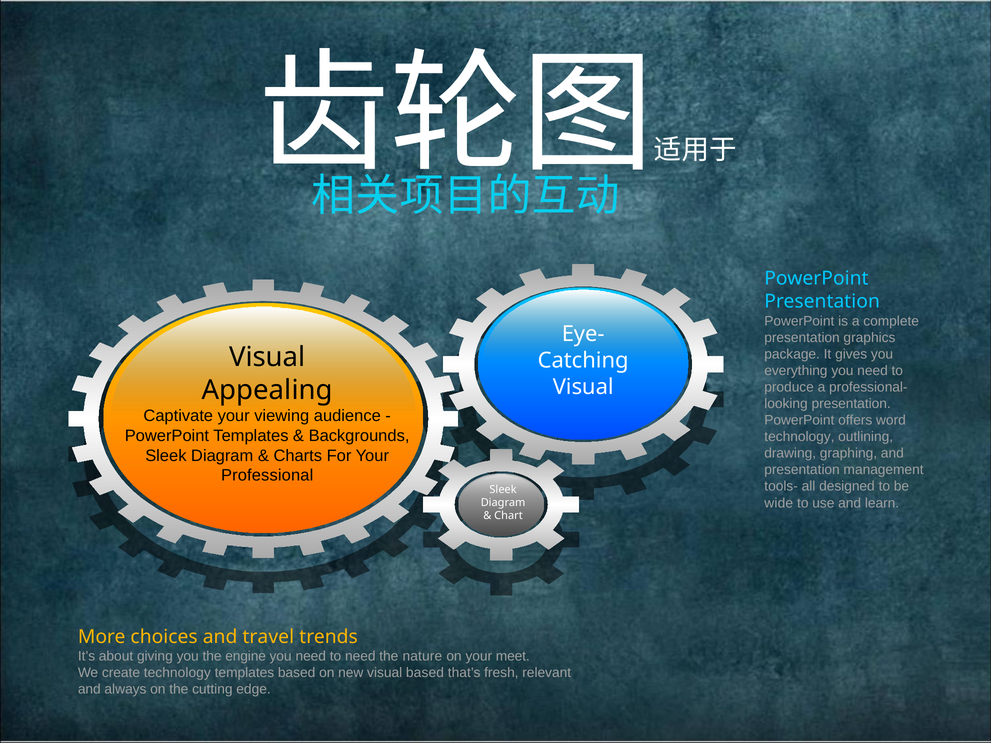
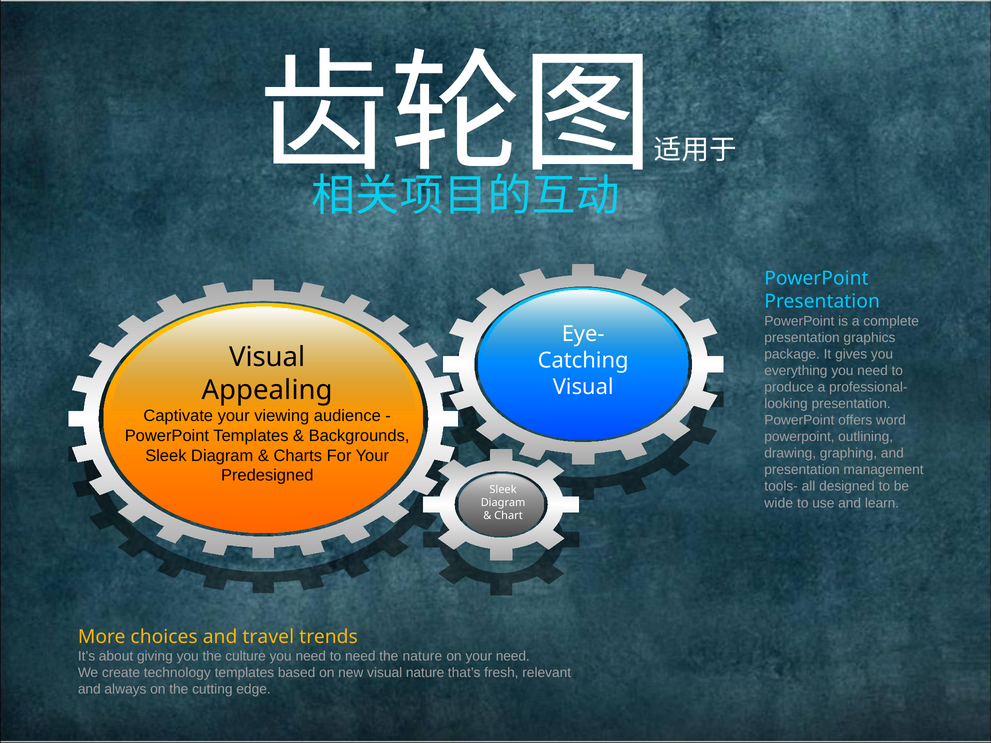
technology: technology -> powerpoint (799, 437)
Professional: Professional -> Predesigned (267, 476)
engine: engine -> culture (246, 656)
your meet: meet -> need (513, 656)
visual based: based -> nature (425, 673)
